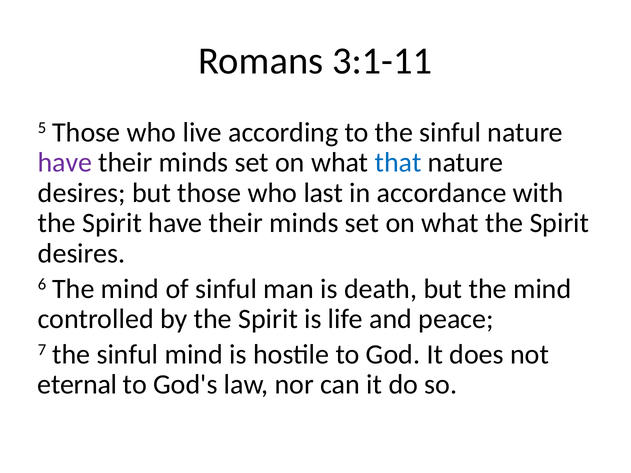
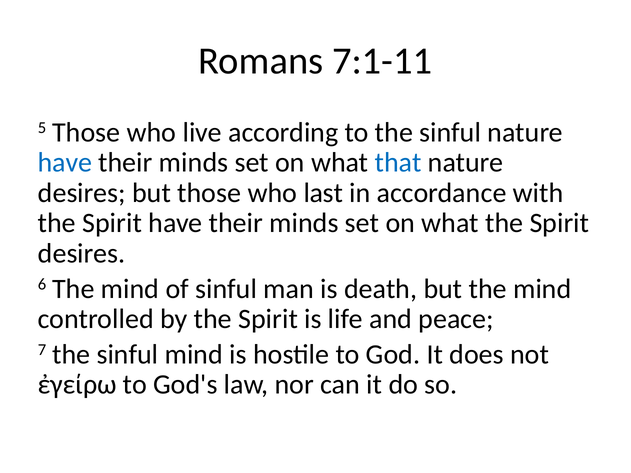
3:1-11: 3:1-11 -> 7:1-11 (382, 61)
have colour: purple -> blue (65, 163)
eternal: eternal -> ἐγείρω (77, 385)
